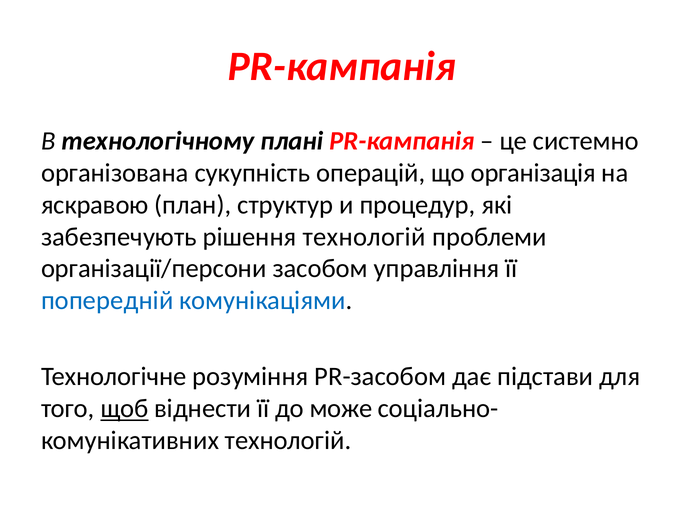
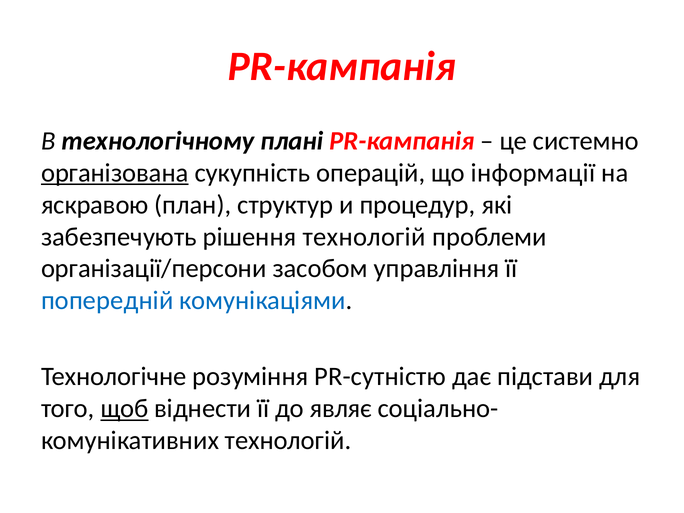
організована underline: none -> present (115, 173)
організація: організація -> інформації (533, 173)
PR-засобом: PR-засобом -> PR-сутністю (380, 377)
може: може -> являє (341, 409)
